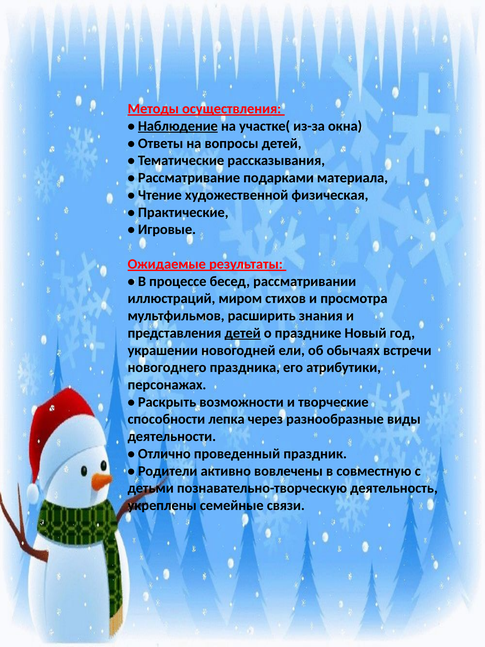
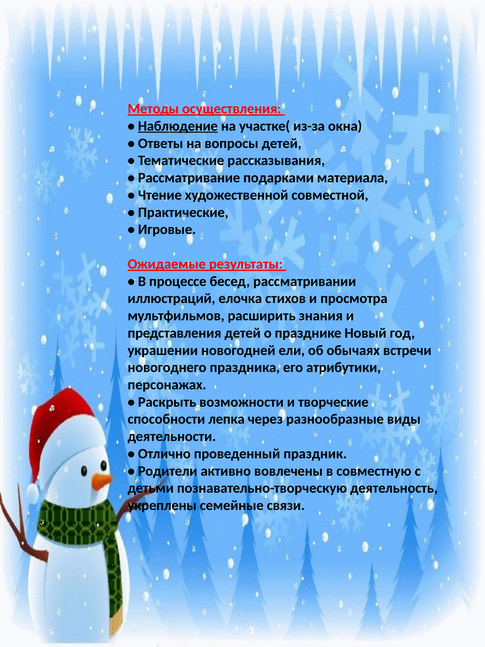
физическая: физическая -> совместной (330, 195)
миром: миром -> елочка (240, 298)
детей underline: present -> none (243, 333)
